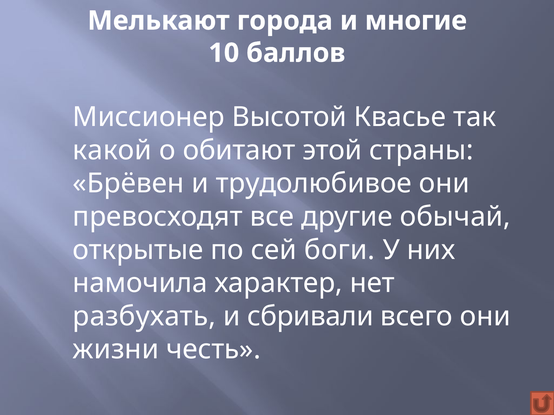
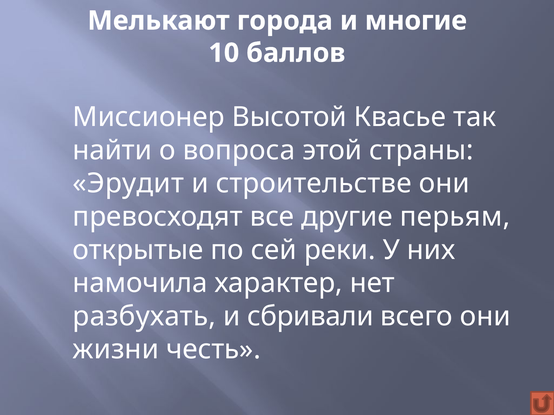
какой: какой -> найти (112, 150)
обитают: обитают -> вопроса (239, 150)
Брёвен: Брёвен -> Эрудит (128, 184)
трудолюбивое: трудолюбивое -> строительстве (314, 184)
обычай: обычай -> перьям (455, 217)
боги: боги -> реки (340, 250)
